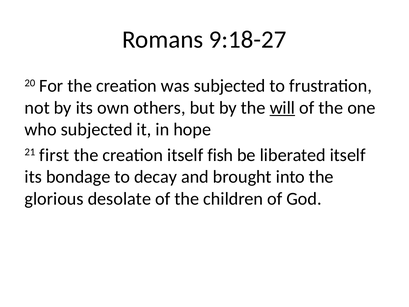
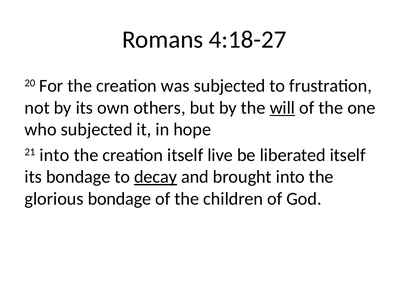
9:18-27: 9:18-27 -> 4:18-27 (248, 40)
21 first: first -> into (54, 155)
fish: fish -> live (220, 155)
decay underline: none -> present (156, 177)
glorious desolate: desolate -> bondage (119, 199)
